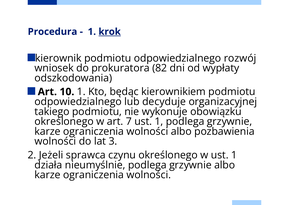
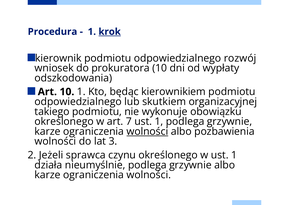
prokuratora 82: 82 -> 10 (160, 68)
decyduje: decyduje -> skutkiem (164, 101)
wolności underline: none -> present (147, 131)
